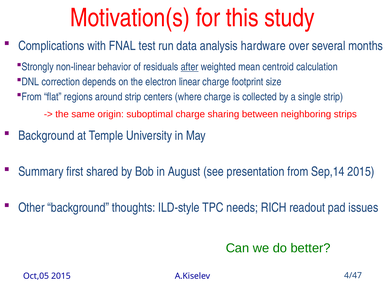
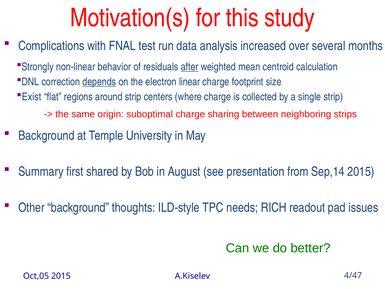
hardware: hardware -> increased (263, 46)
depends underline: none -> present (99, 82)
From: From -> Exist (32, 97)
